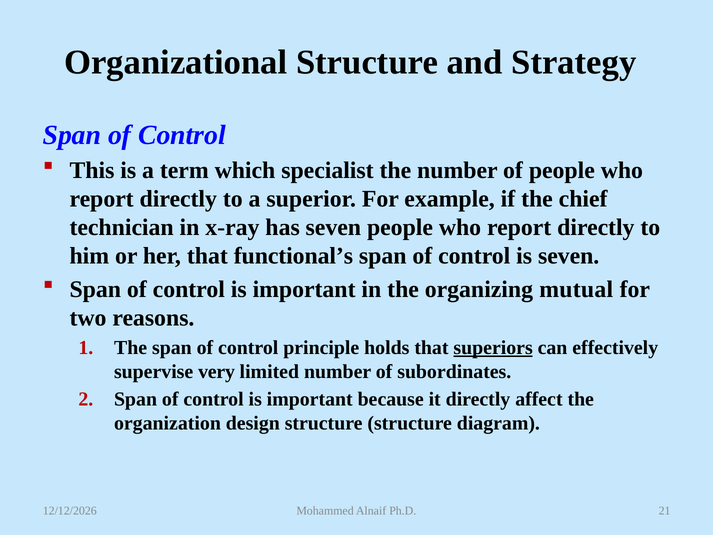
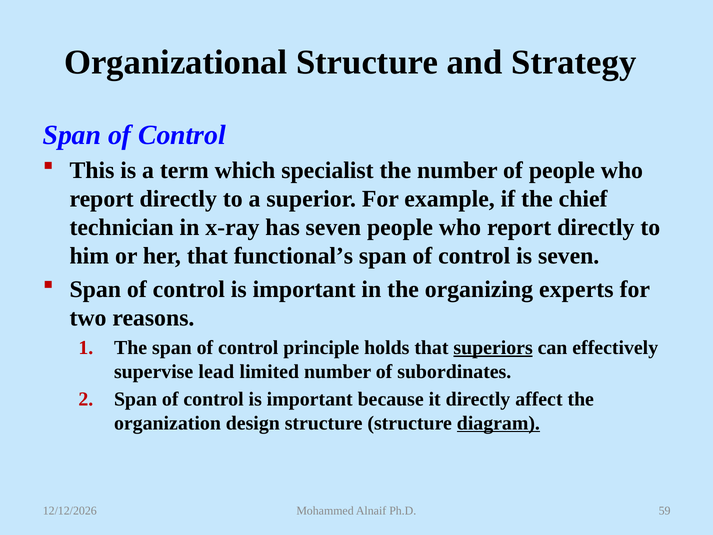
mutual: mutual -> experts (576, 289)
very: very -> lead (216, 371)
diagram underline: none -> present (498, 423)
21: 21 -> 59 (665, 511)
